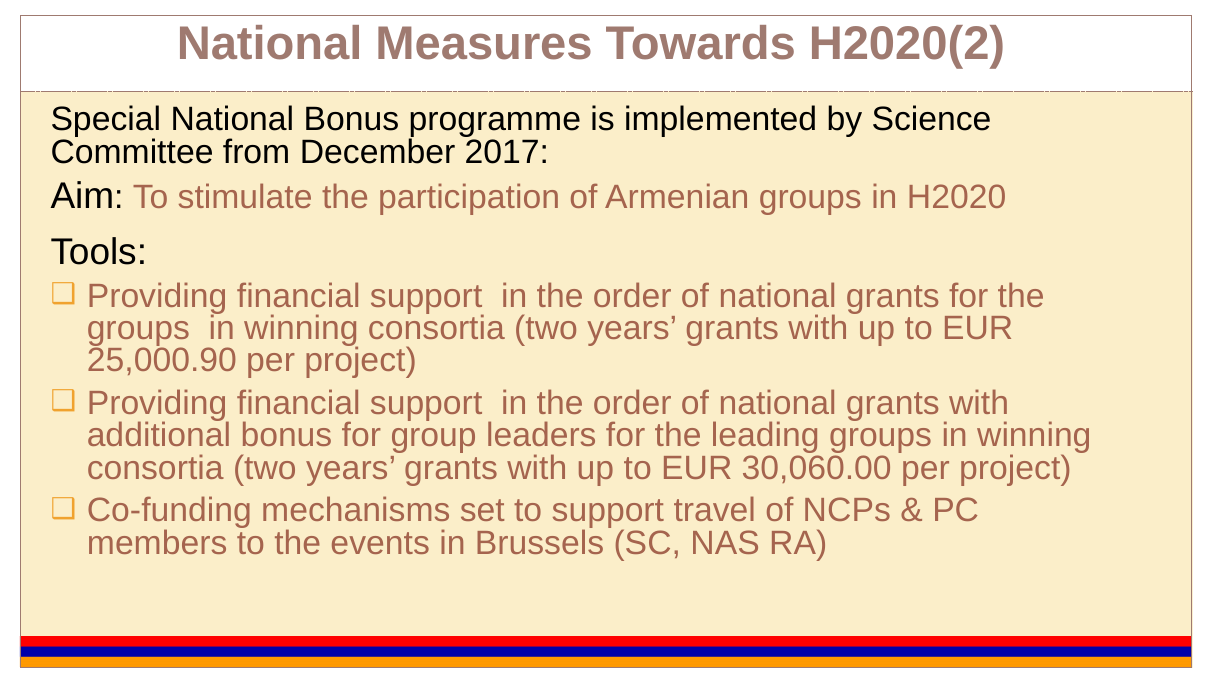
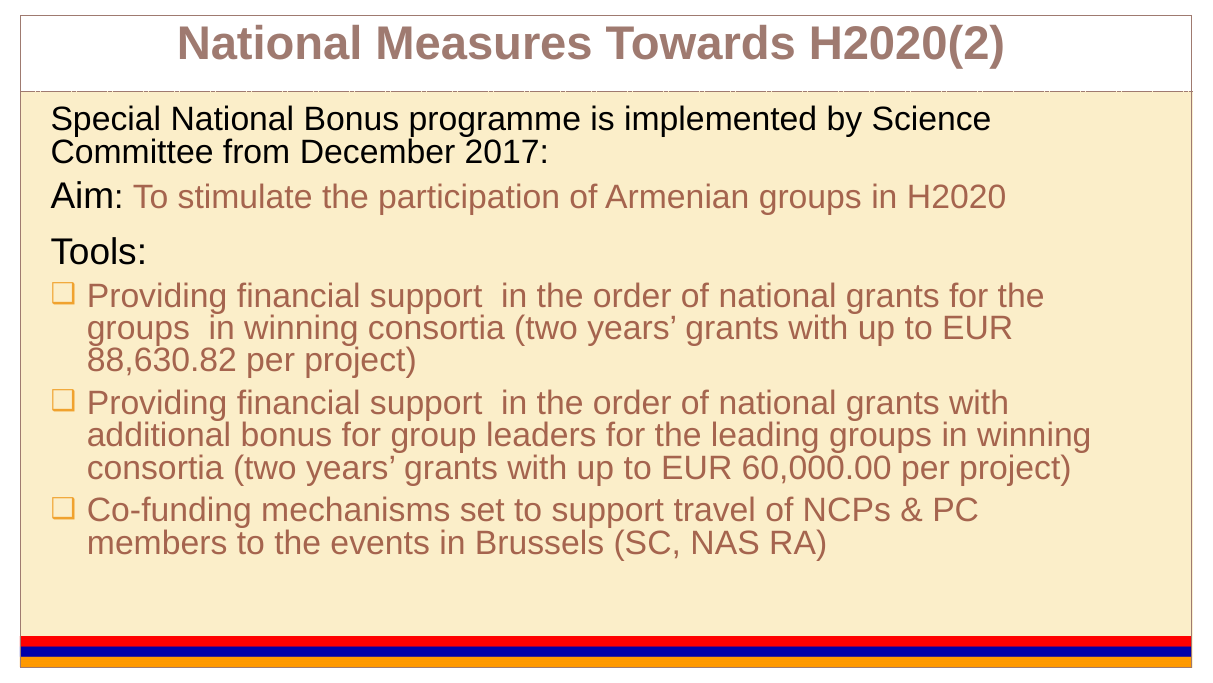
25,000.90: 25,000.90 -> 88,630.82 (162, 361)
30,060.00: 30,060.00 -> 60,000.00 (817, 468)
